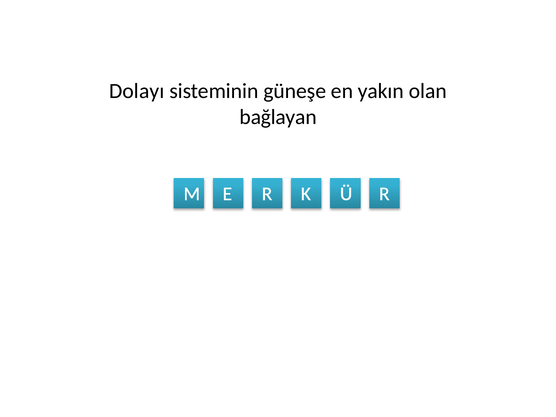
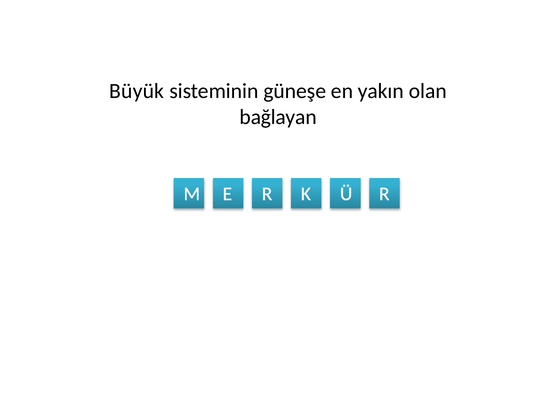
Dolayı: Dolayı -> Büyük (137, 91)
